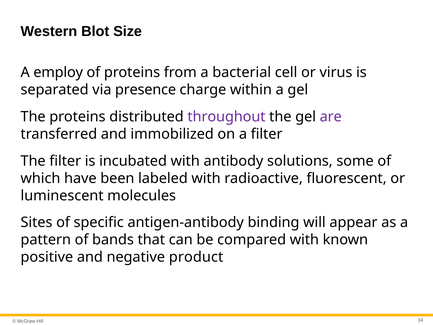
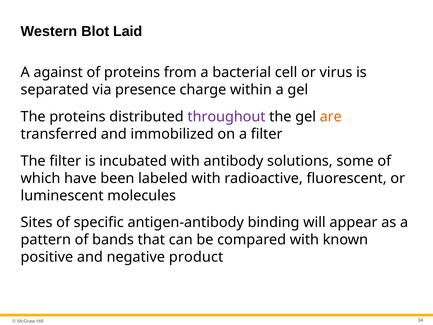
Size: Size -> Laid (128, 32)
employ: employ -> against (58, 72)
are colour: purple -> orange (331, 117)
